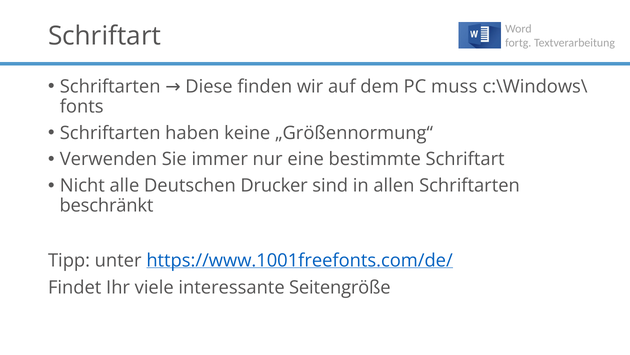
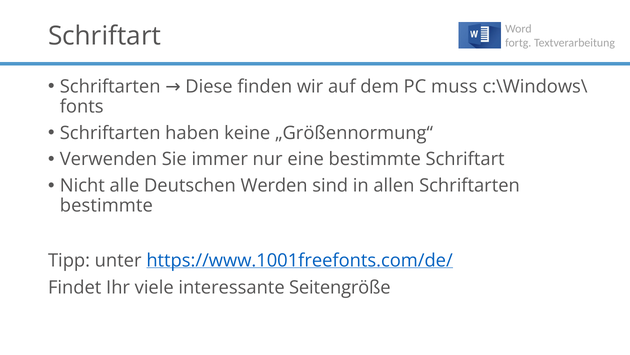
Drucker: Drucker -> Werden (274, 186)
beschränkt: beschränkt -> bestimmte (106, 205)
